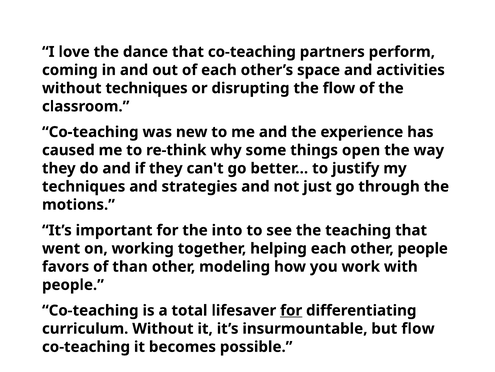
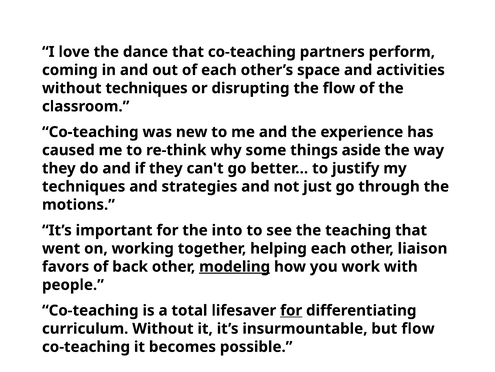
open: open -> aside (361, 150)
other people: people -> liaison (423, 248)
than: than -> back (130, 266)
modeling underline: none -> present (235, 266)
